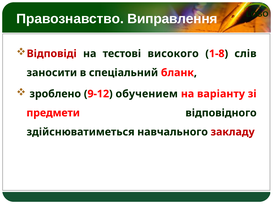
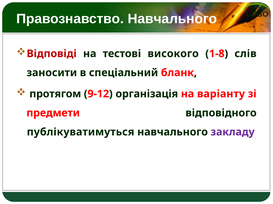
Правознавство Виправлення: Виправлення -> Навчального (172, 19)
зроблено: зроблено -> протягом (55, 94)
обучением: обучением -> організація (147, 94)
здійснюватиметься: здійснюватиметься -> публікуватимуться (81, 132)
закладу colour: red -> purple (233, 132)
